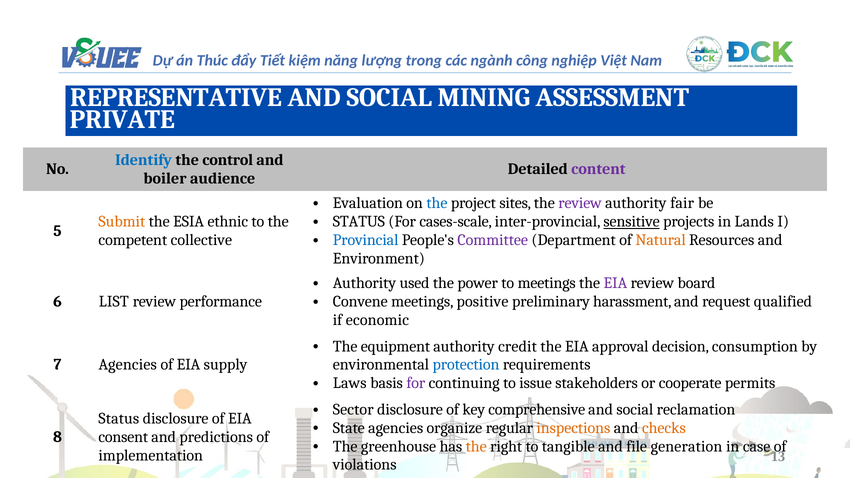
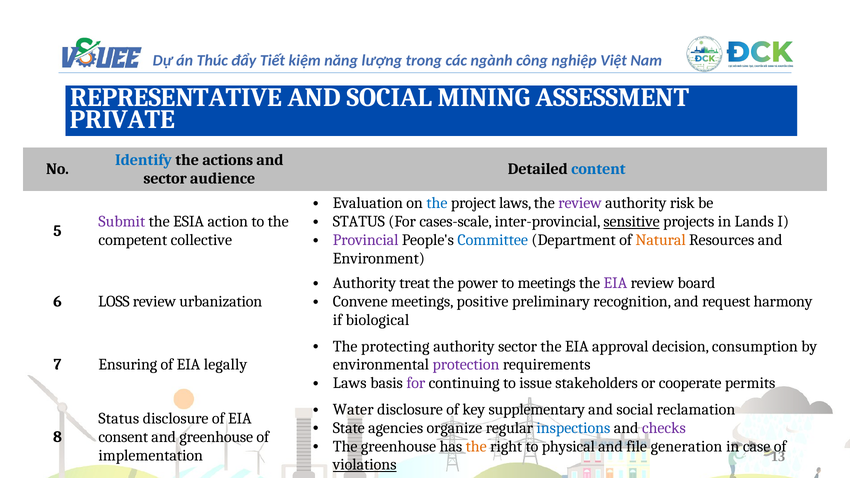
control: control -> actions (228, 160)
content colour: purple -> blue (599, 169)
boiler: boiler -> sector (165, 178)
project sites: sites -> laws (515, 203)
fair: fair -> risk (682, 203)
Submit colour: orange -> purple (122, 222)
ethnic: ethnic -> action (228, 222)
Provincial colour: blue -> purple (366, 240)
Committee colour: purple -> blue (493, 240)
used: used -> treat (415, 283)
harassment: harassment -> recognition (632, 302)
qualified: qualified -> harmony (783, 302)
LIST: LIST -> LOSS (114, 302)
performance: performance -> urbanization (221, 302)
economic: economic -> biological (377, 320)
equipment: equipment -> protecting (395, 346)
authority credit: credit -> sector (518, 346)
7 Agencies: Agencies -> Ensuring (128, 365)
supply: supply -> legally (226, 365)
protection colour: blue -> purple (466, 365)
Sector: Sector -> Water (353, 410)
comprehensive: comprehensive -> supplementary (537, 410)
inspections colour: orange -> blue (573, 428)
checks colour: orange -> purple (664, 428)
and predictions: predictions -> greenhouse (216, 437)
tangible: tangible -> physical (568, 446)
violations underline: none -> present (365, 465)
